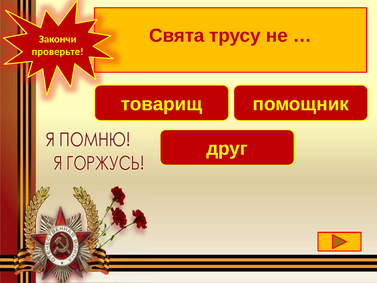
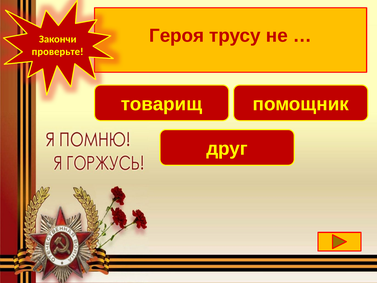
Свята: Свята -> Героя (177, 36)
